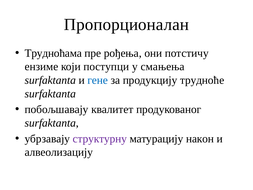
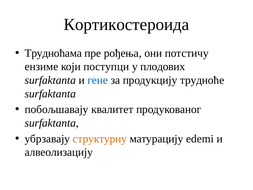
Пропорционалан: Пропорционалан -> Кортикостероида (126, 25)
смањења: смањења -> плодових (163, 67)
структурну colour: purple -> orange (100, 139)
након: након -> edemi (200, 139)
